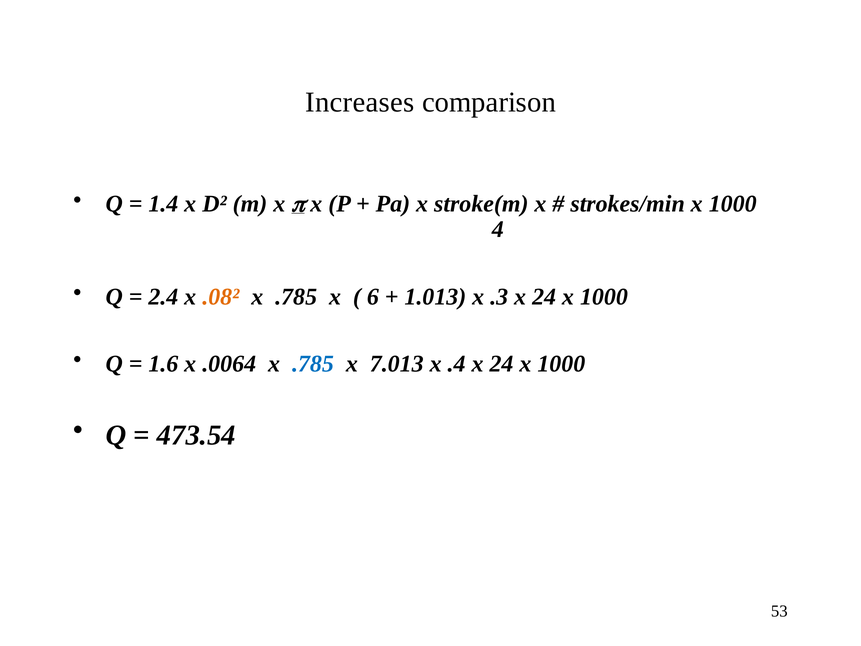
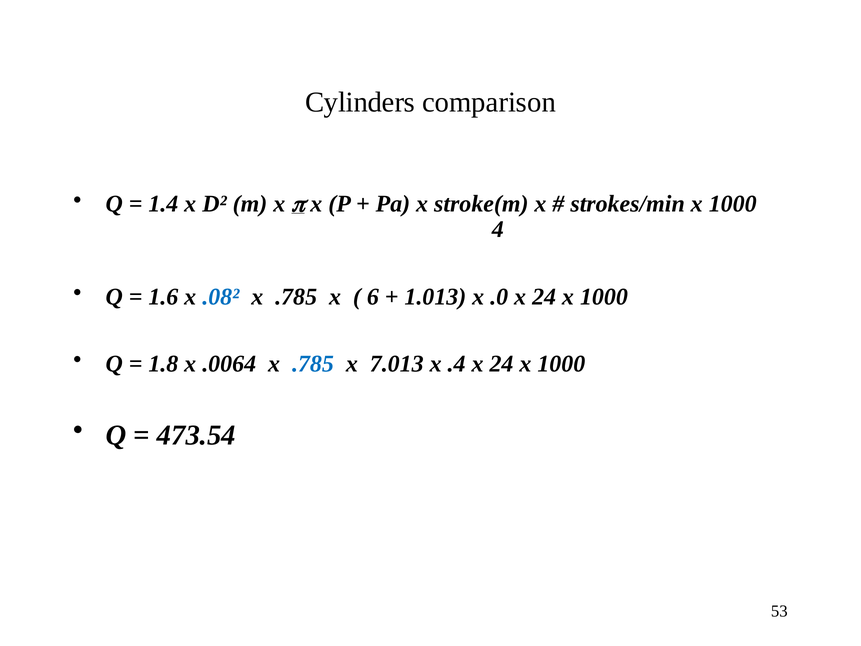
Increases: Increases -> Cylinders (360, 102)
2.4: 2.4 -> 1.6 (163, 297)
.08² colour: orange -> blue (221, 297)
.3: .3 -> .0 (499, 297)
1.6: 1.6 -> 1.8 (163, 364)
